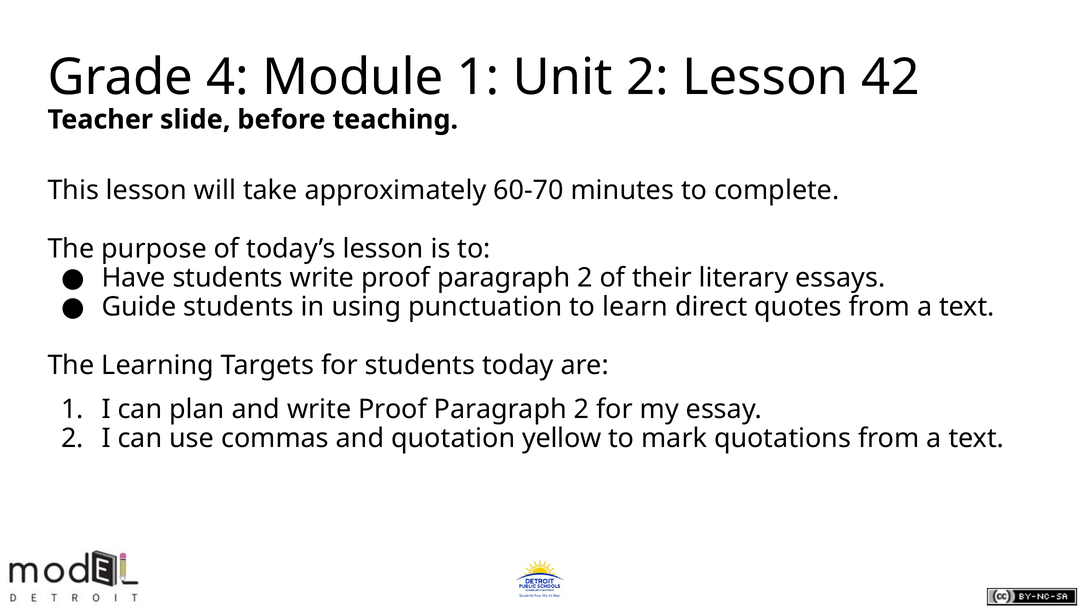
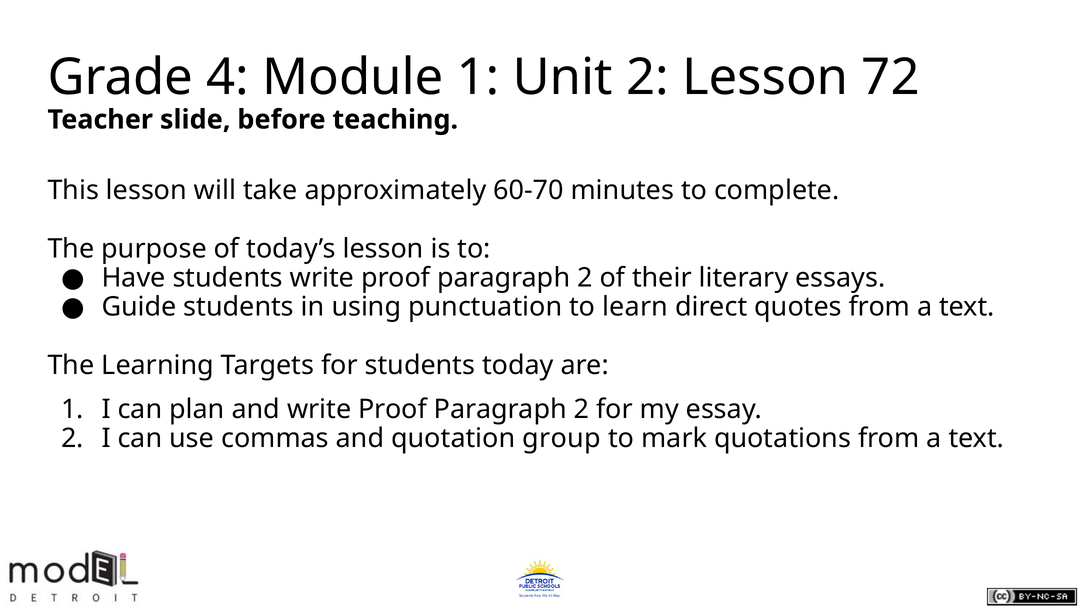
42: 42 -> 72 (891, 77)
yellow: yellow -> group (561, 438)
